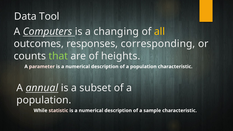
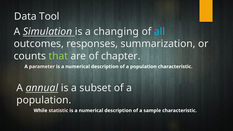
Computers: Computers -> Simulation (47, 32)
all colour: yellow -> light blue (160, 32)
corresponding: corresponding -> summarization (158, 44)
heights: heights -> chapter (121, 56)
